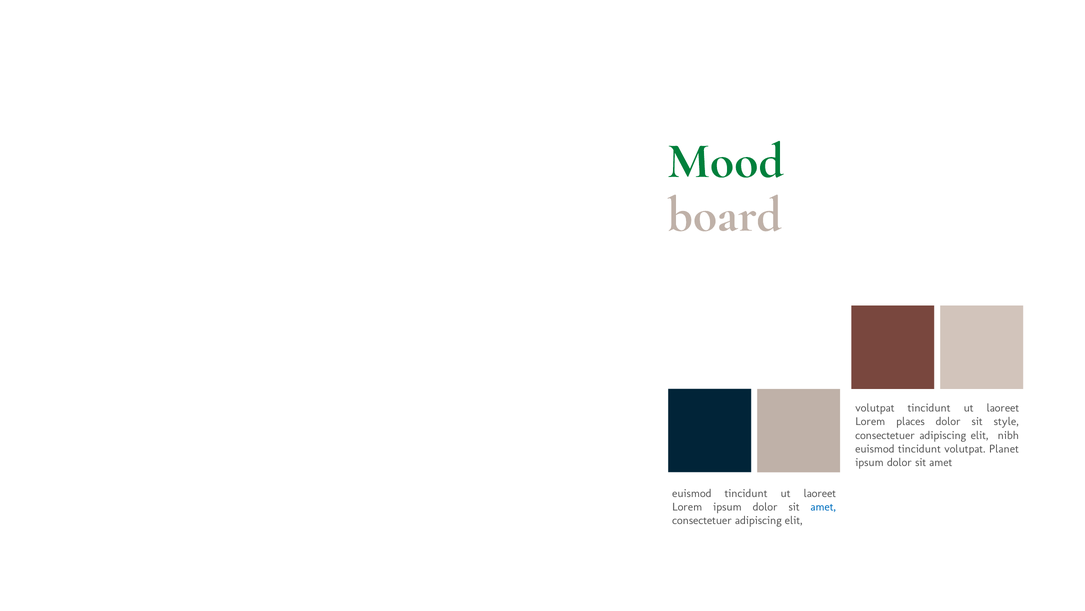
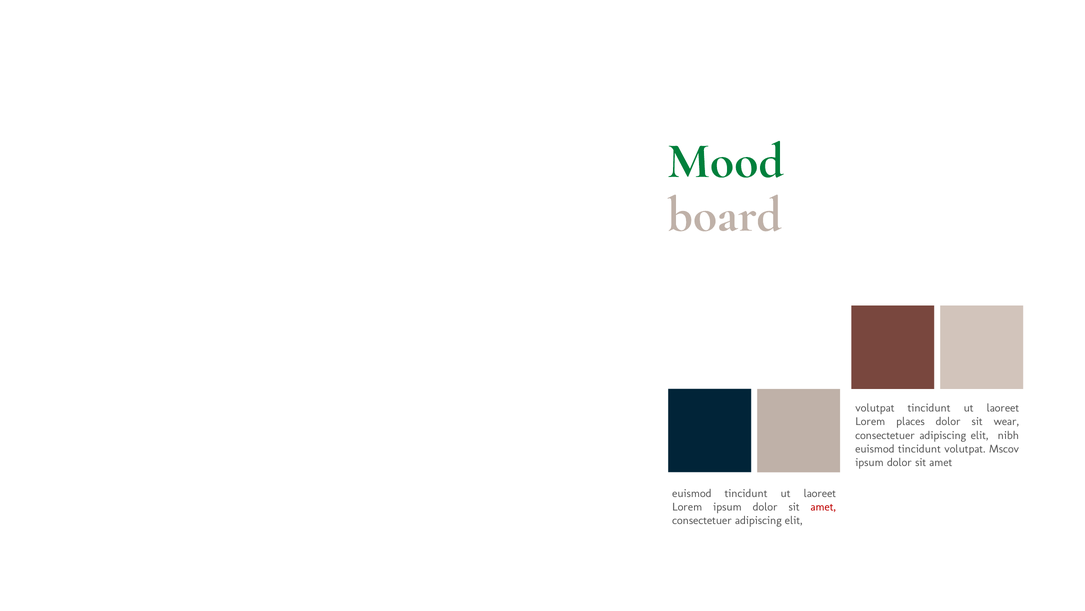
style: style -> wear (1006, 421)
Planet: Planet -> Mscov (1004, 448)
amet colour: blue -> red (823, 506)
